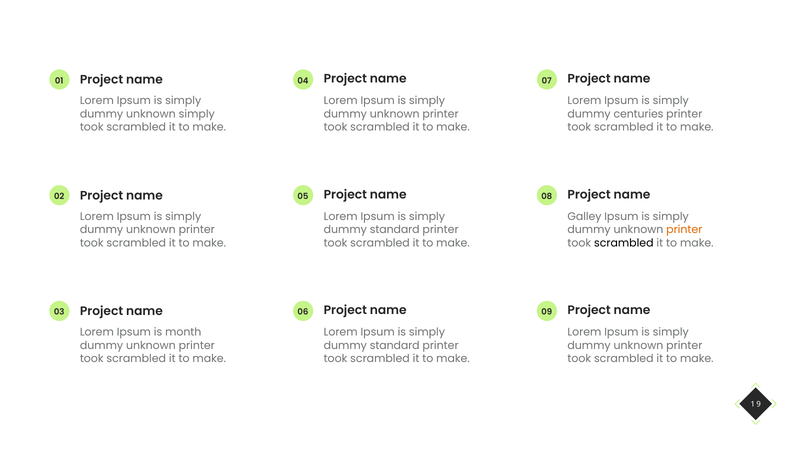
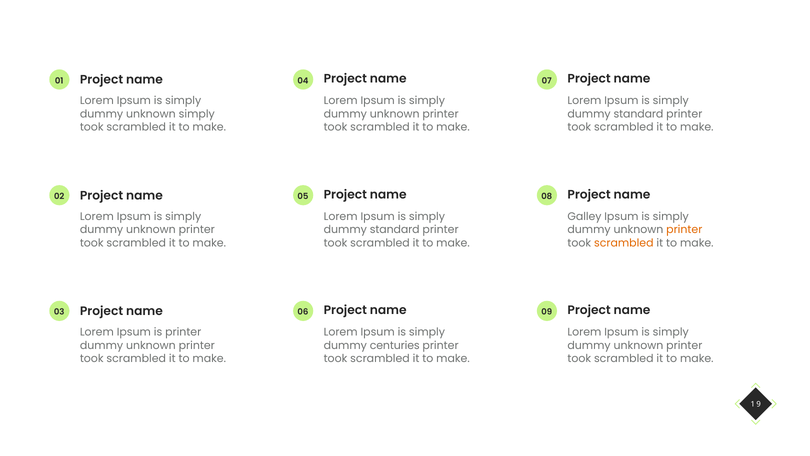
centuries: centuries -> standard (638, 114)
scrambled colour: black -> orange (624, 243)
is month: month -> printer (183, 332)
standard: standard -> centuries (395, 345)
